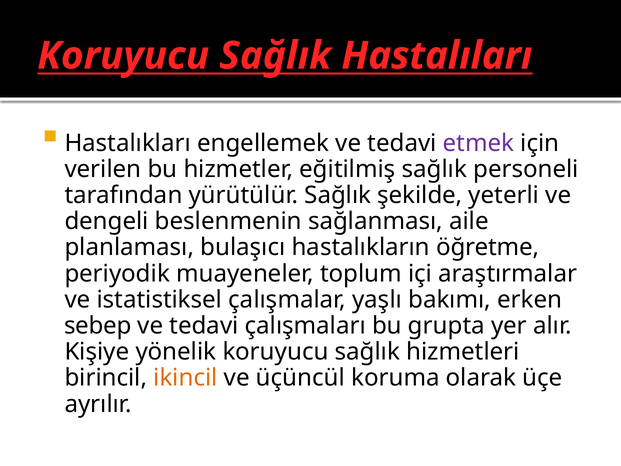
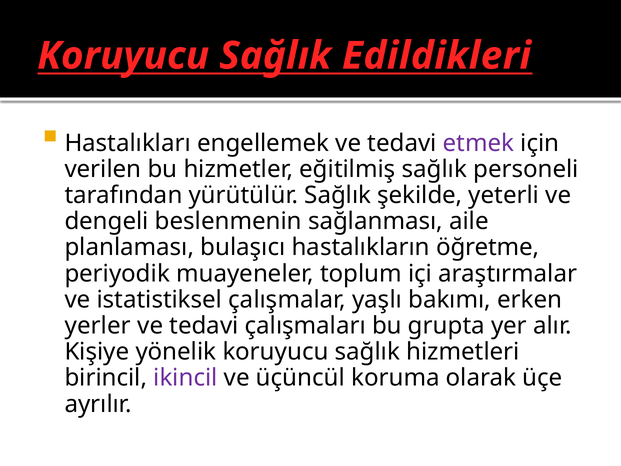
Hastalıları: Hastalıları -> Edildikleri (437, 56)
sebep: sebep -> yerler (98, 326)
ikincil colour: orange -> purple (185, 378)
